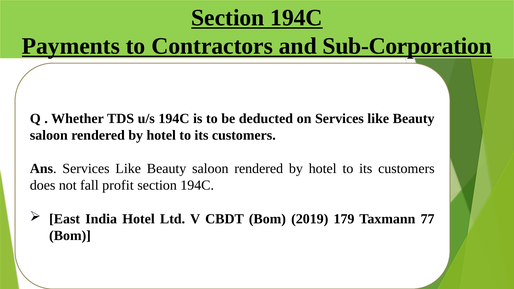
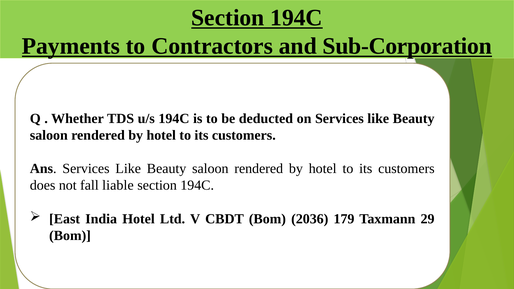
profit: profit -> liable (118, 185)
2019: 2019 -> 2036 (310, 219)
77: 77 -> 29 (428, 219)
